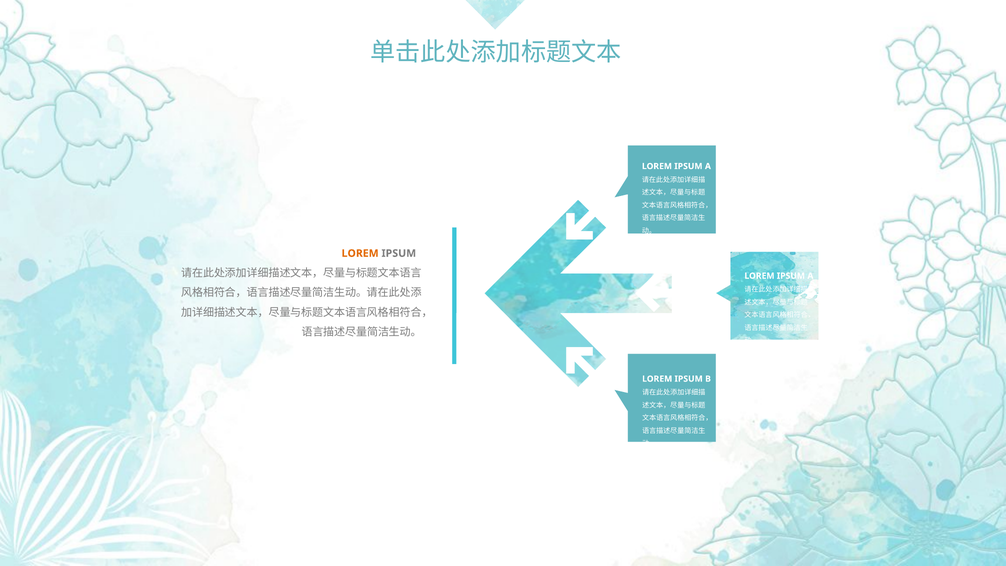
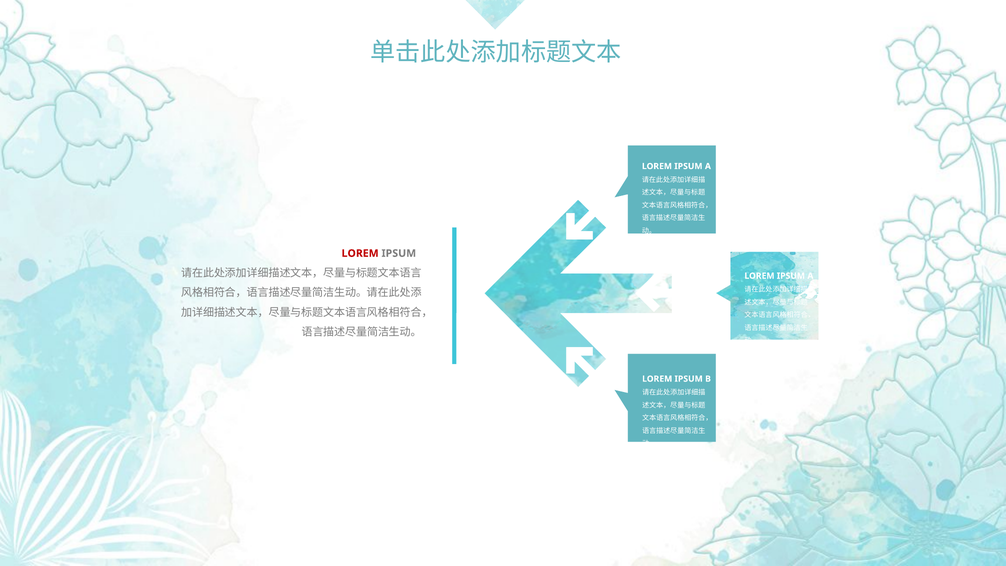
LOREM colour: orange -> red (360, 253)
